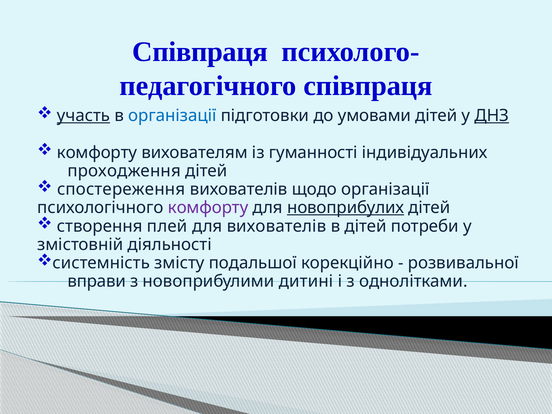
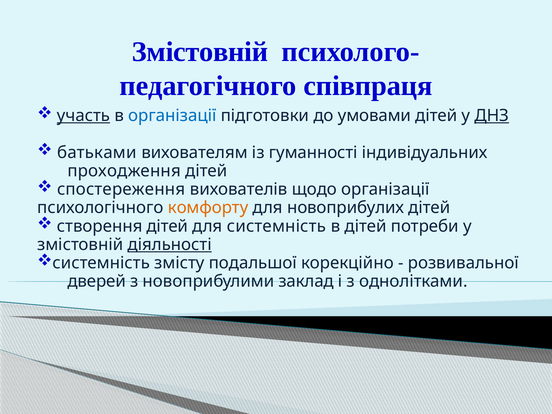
Співпраця: Співпраця -> Змістовній (200, 52)
комфорту: комфорту -> батьками (97, 152)
комфорту colour: purple -> orange (208, 208)
новоприбулих underline: present -> none (346, 208)
створення плей: плей -> дітей (167, 226)
для вихователів: вихователів -> системність (276, 226)
діяльності underline: none -> present (170, 245)
вправи: вправи -> дверей (97, 281)
дитині: дитині -> заклад (306, 281)
